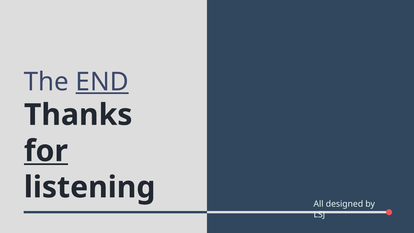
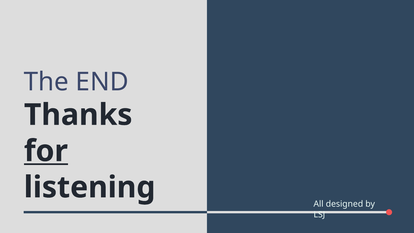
END underline: present -> none (102, 82)
